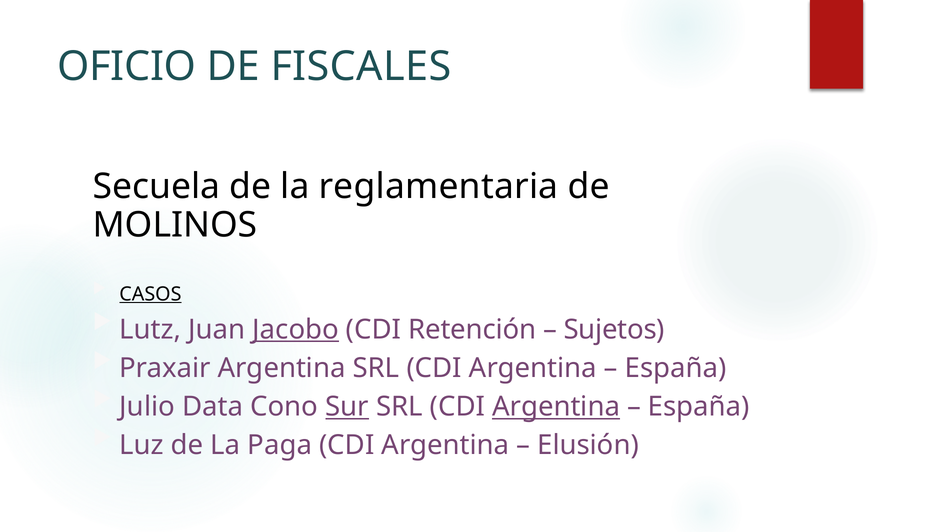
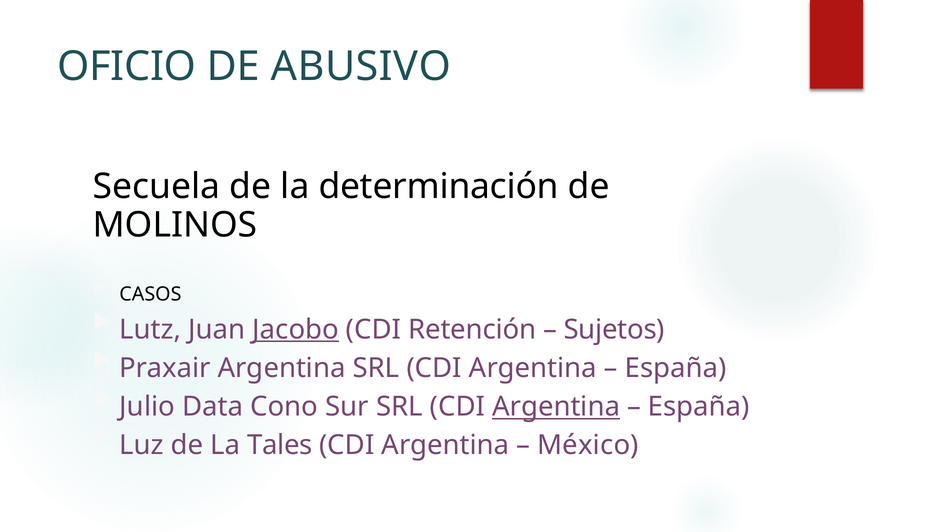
FISCALES: FISCALES -> ABUSIVO (361, 66)
reglamentaria: reglamentaria -> determinación (439, 187)
CASOS underline: present -> none (150, 294)
Sur underline: present -> none (347, 407)
Paga: Paga -> Tales (280, 445)
Elusión: Elusión -> México (588, 445)
